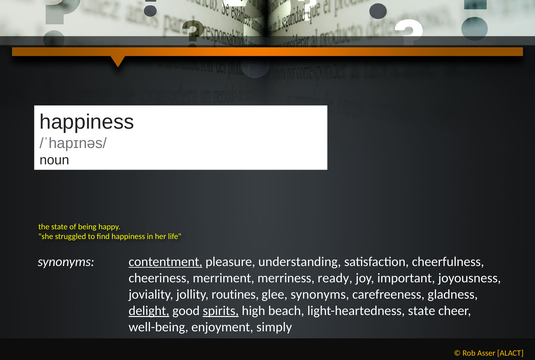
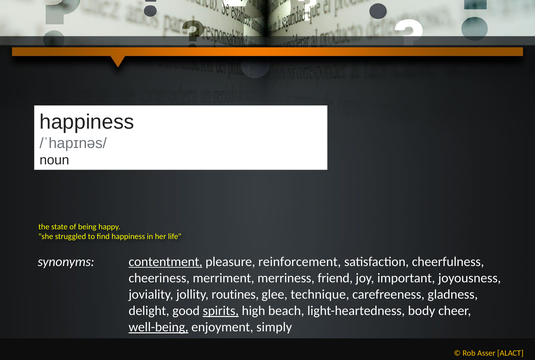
understanding: understanding -> reinforcement (300, 261)
ready: ready -> friend (335, 278)
glee synonyms: synonyms -> technique (320, 294)
delight underline: present -> none (149, 310)
light-heartedness state: state -> body (422, 310)
well-being underline: none -> present (159, 327)
